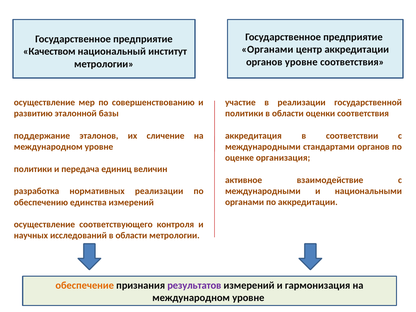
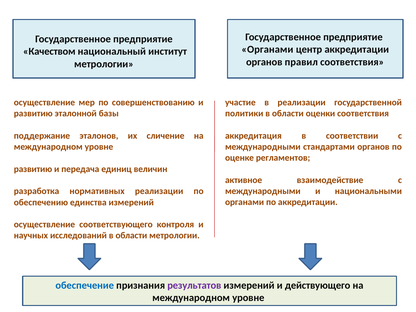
органов уровне: уровне -> правил (301, 62)
организация: организация -> регламентов (283, 158)
политики: политики -> развитию (33, 169)
обеспечение colour: orange -> blue (85, 285)
гармонизация: гармонизация -> действующего (318, 285)
